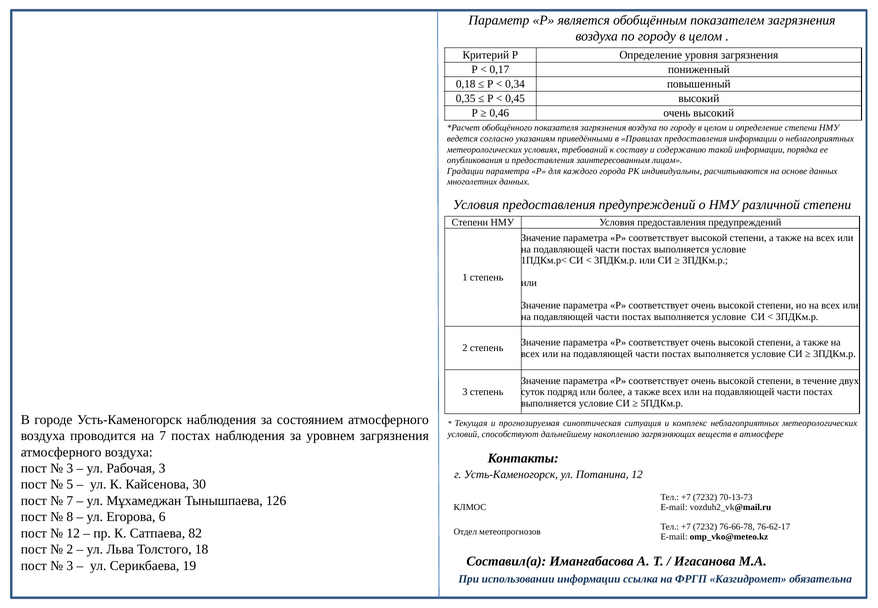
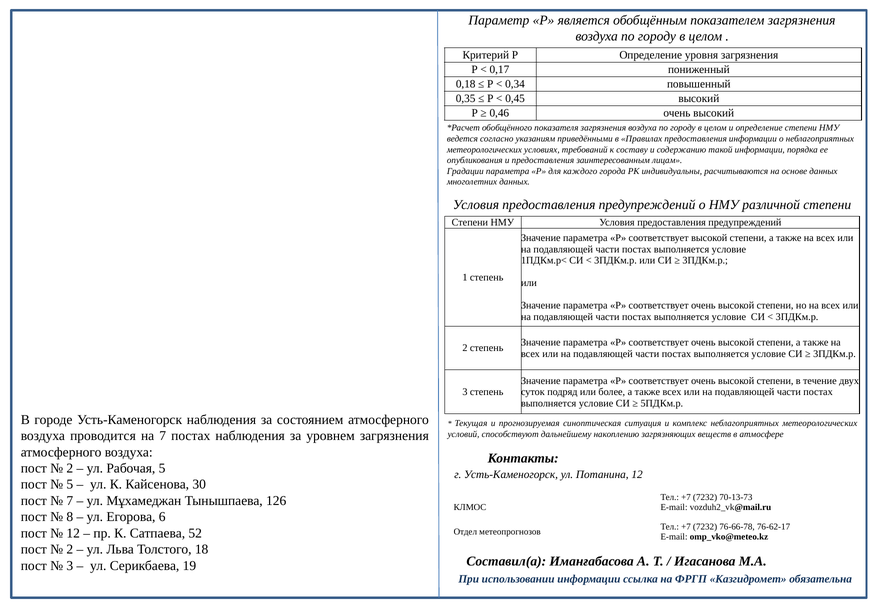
3: 3 -> 2 (70, 468)
Рабочая 3: 3 -> 5 (162, 468)
82: 82 -> 52 (195, 533)
